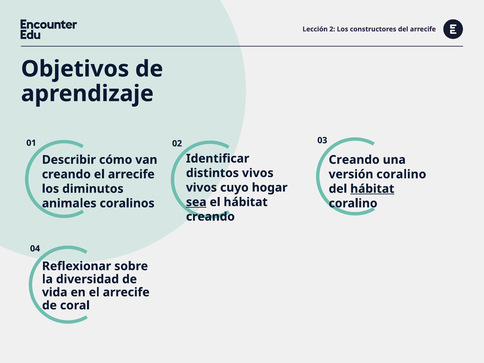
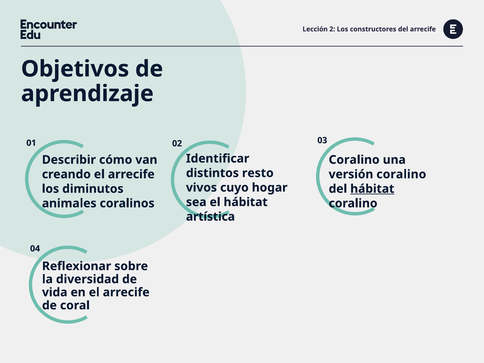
Creando: Creando -> Coralino (354, 160)
distintos vivos: vivos -> resto (258, 173)
sea underline: present -> none (196, 202)
creando: creando -> artística (210, 217)
